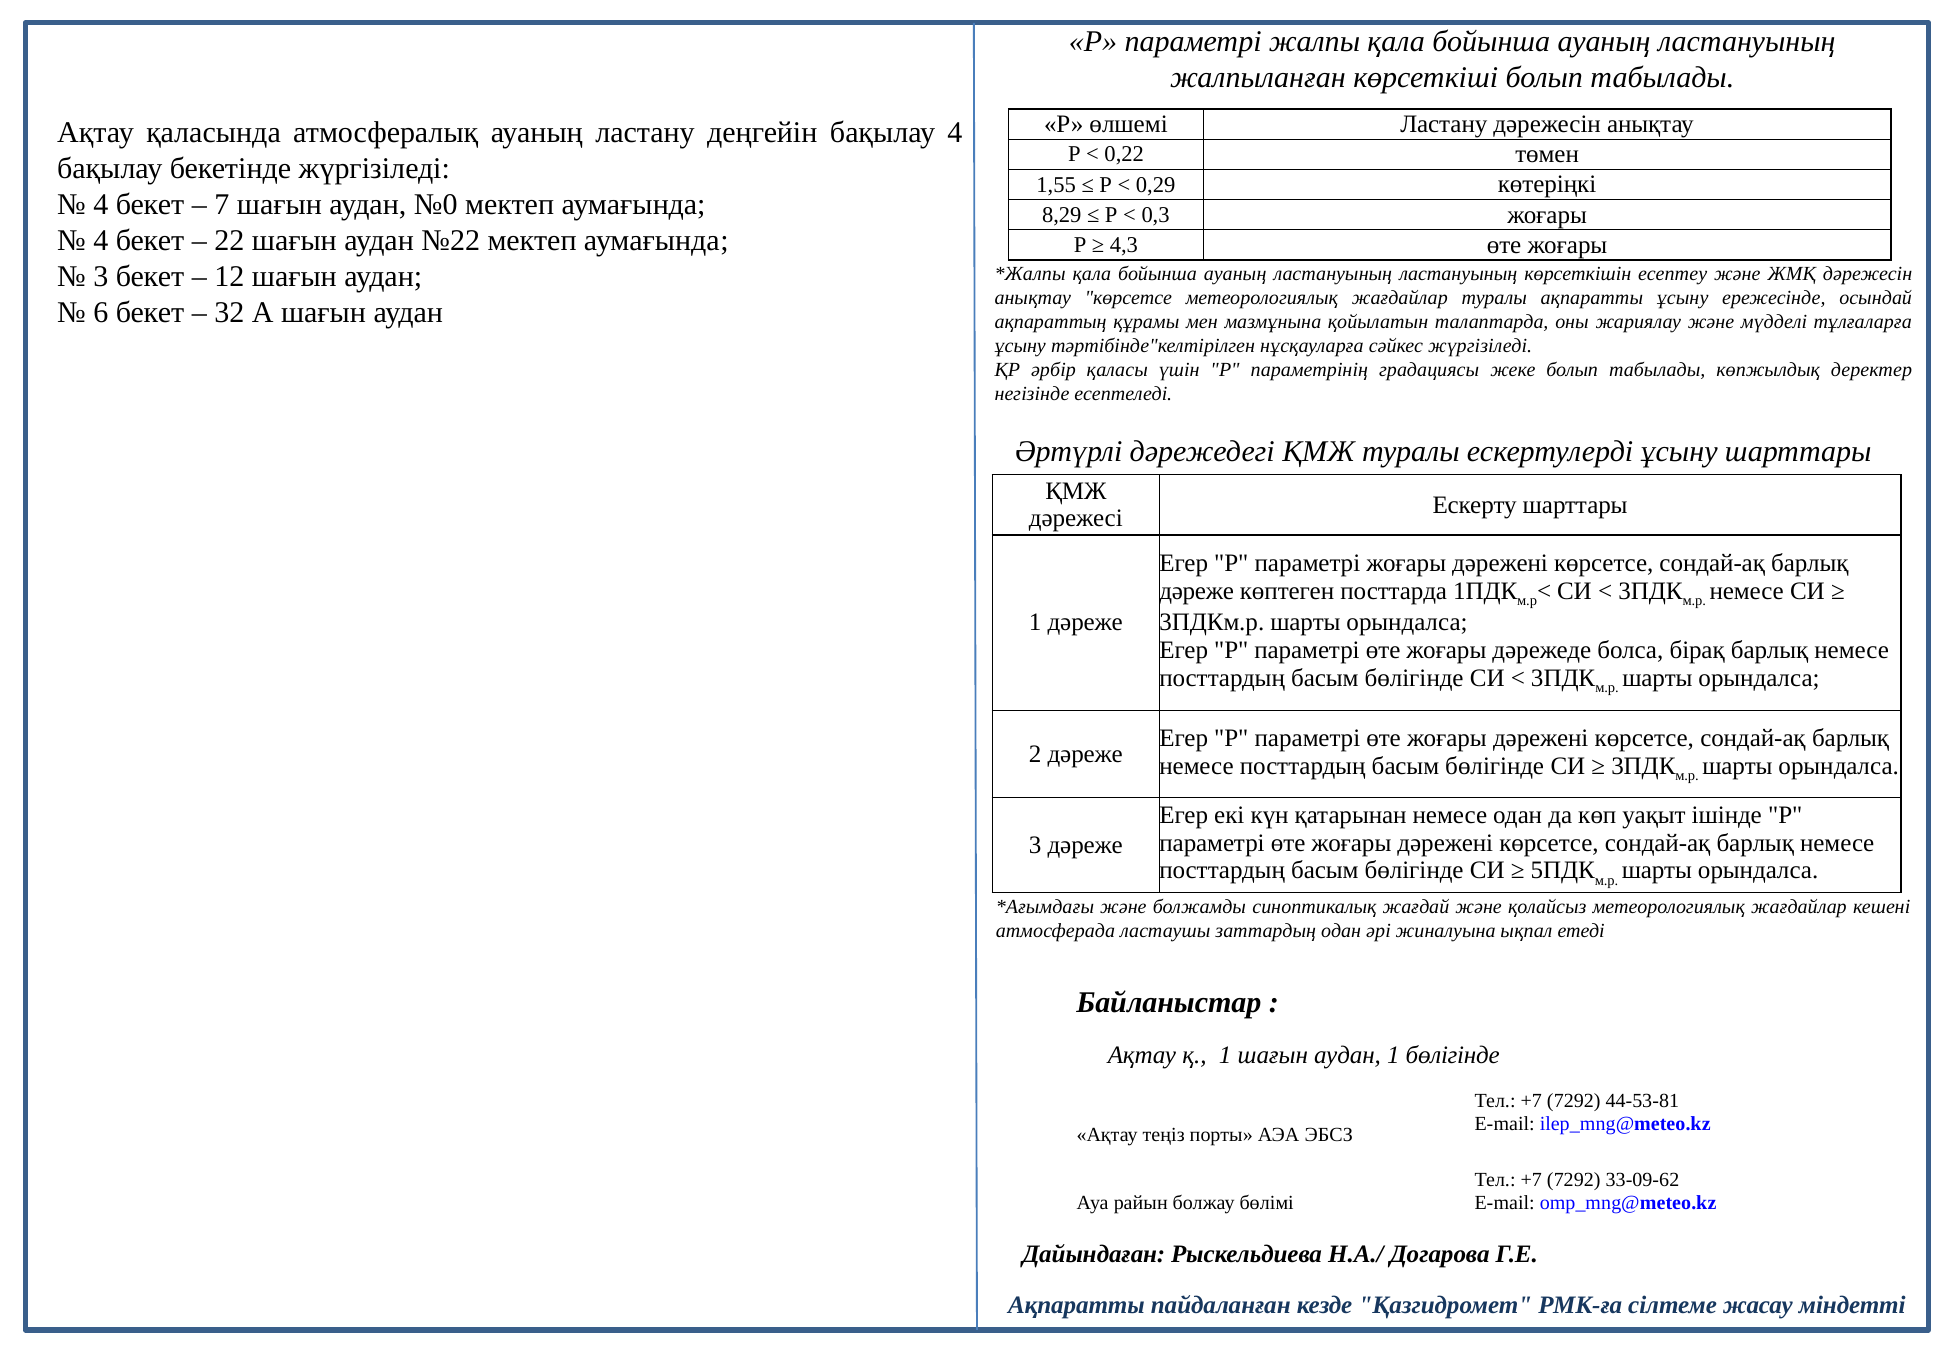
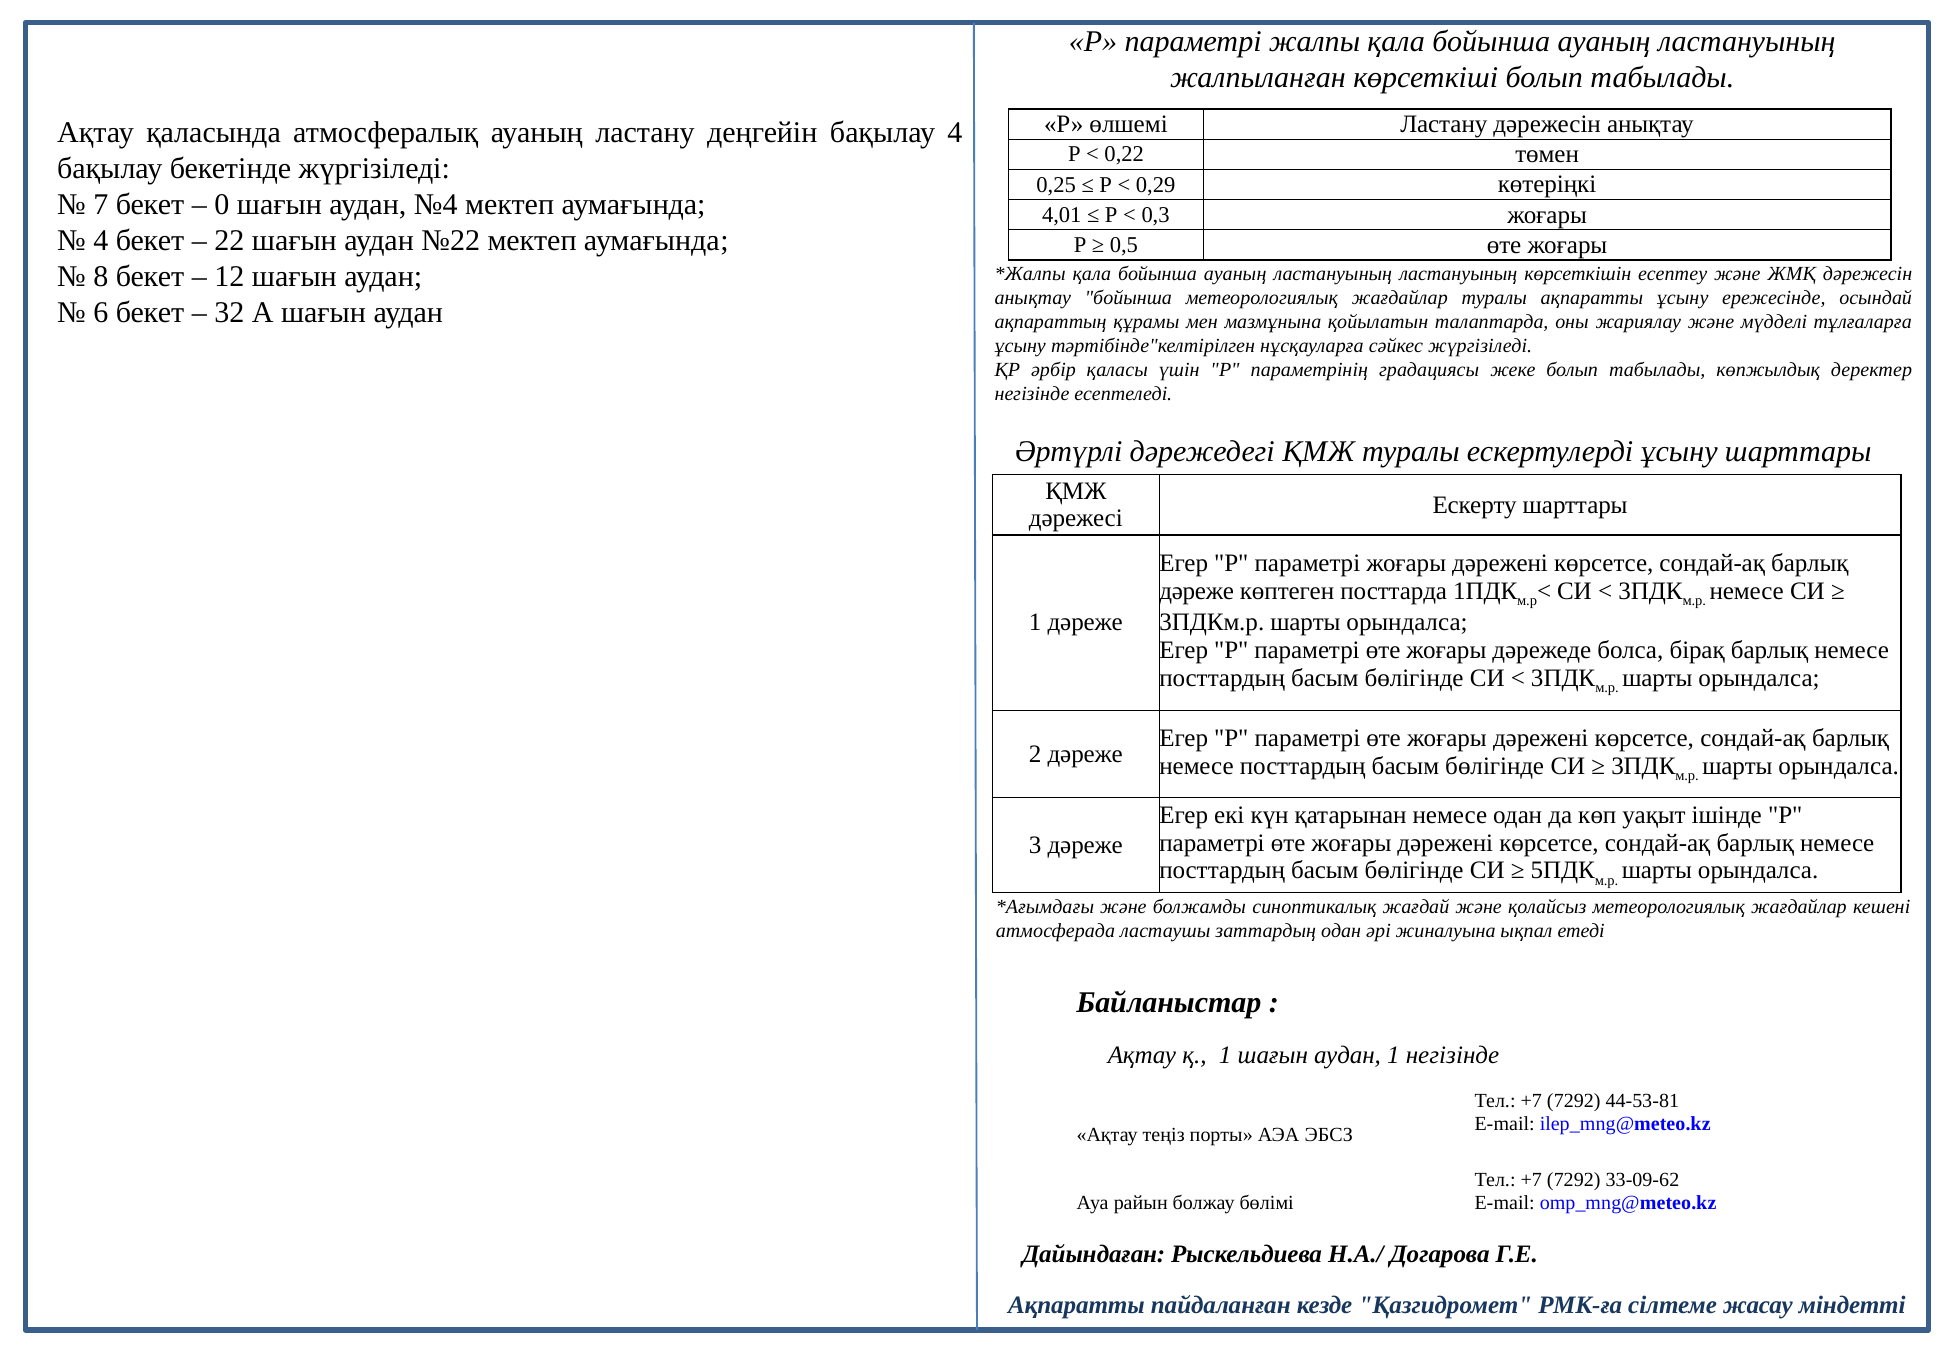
1,55: 1,55 -> 0,25 (1056, 185)
4: 4 -> 7 (101, 204)
7: 7 -> 0 (222, 204)
№0: №0 -> №4 (436, 204)
8,29: 8,29 -> 4,01 (1062, 215)
4,3: 4,3 -> 0,5 (1124, 245)
3: 3 -> 8 (101, 277)
анықтау көрсетсе: көрсетсе -> бойынша (1128, 298)
1 бөлігінде: бөлігінде -> негізінде (1453, 1055)
